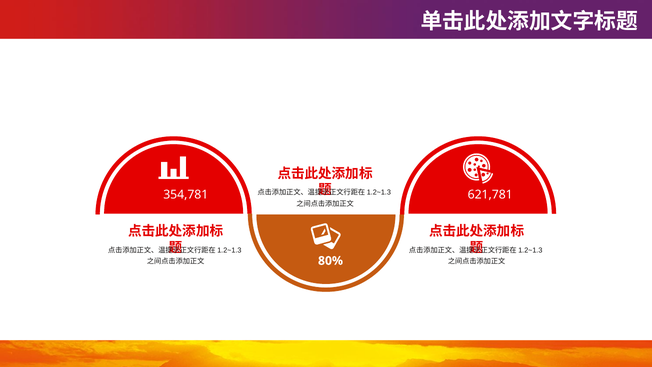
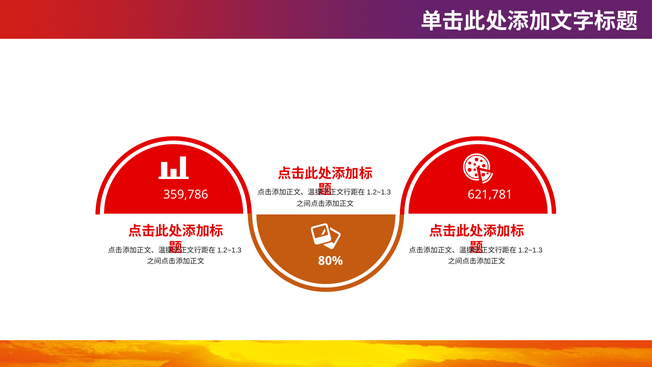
354,781: 354,781 -> 359,786 (186, 195)
